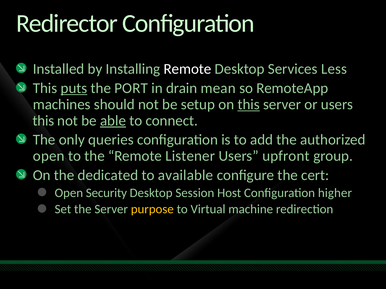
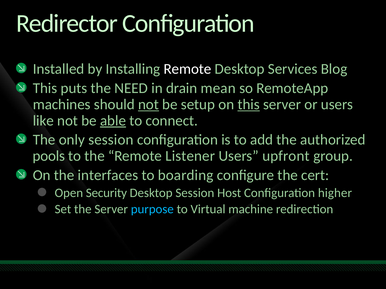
Less: Less -> Blog (334, 69)
puts underline: present -> none (74, 88)
PORT: PORT -> NEED (131, 88)
not underline: none -> present (148, 105)
this: this -> like (43, 121)
only queries: queries -> session (111, 140)
open: open -> pools (49, 156)
dedicated: dedicated -> interfaces (108, 175)
available: available -> boarding (186, 175)
purpose colour: yellow -> light blue (152, 210)
